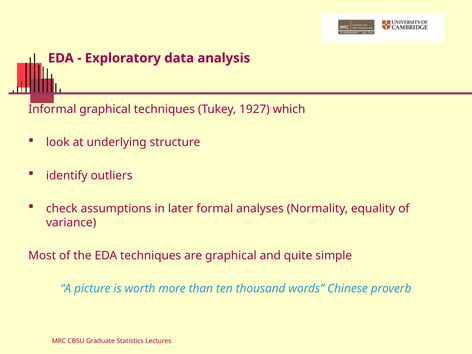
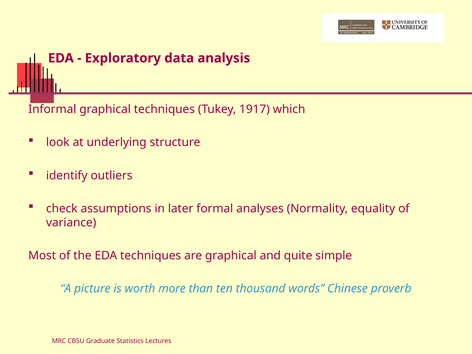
1927: 1927 -> 1917 (254, 109)
